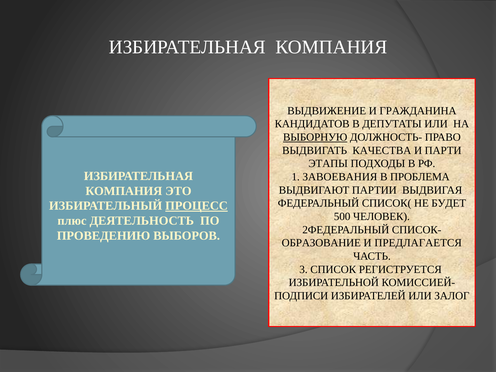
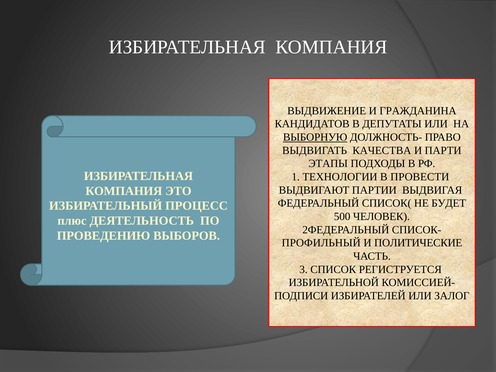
ЗАВОЕВАНИЯ: ЗАВОЕВАНИЯ -> ТЕХНОЛОГИИ (340, 177)
ПРОБЛЕМА: ПРОБЛЕМА -> ПРОВЕСТИ (420, 177)
ПРОЦЕСС underline: present -> none (197, 206)
ОБРАЗОВАНИЕ: ОБРАЗОВАНИЕ -> ПРОФИЛЬНЫЙ (321, 243)
ПРЕДЛАГАЕТСЯ: ПРЕДЛАГАЕТСЯ -> ПОЛИТИЧЕСКИЕ (418, 243)
